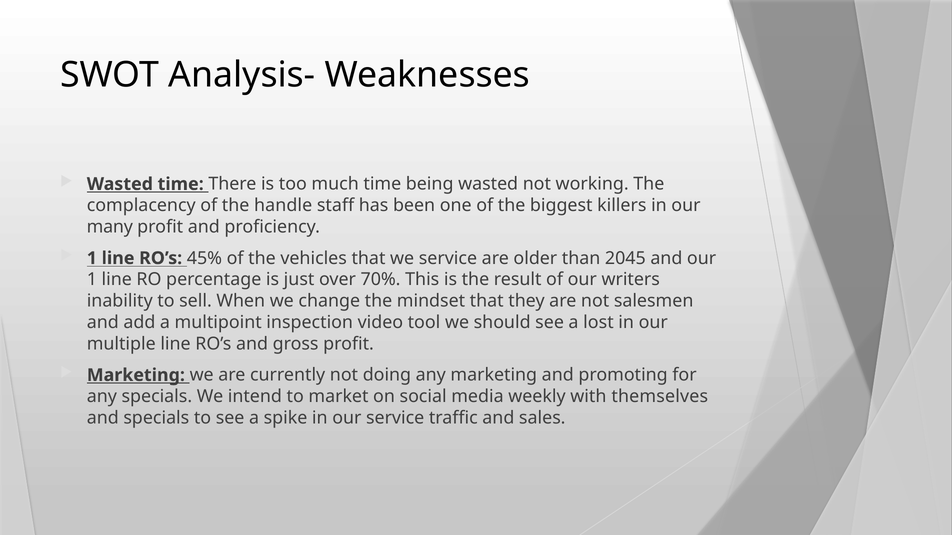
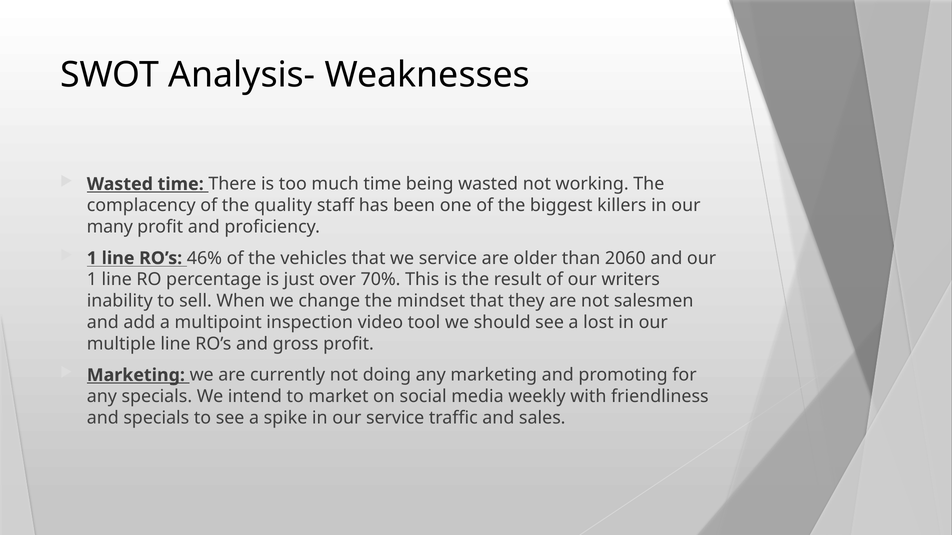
handle: handle -> quality (283, 206)
45%: 45% -> 46% (204, 258)
2045: 2045 -> 2060 (625, 258)
themselves: themselves -> friendliness (660, 397)
